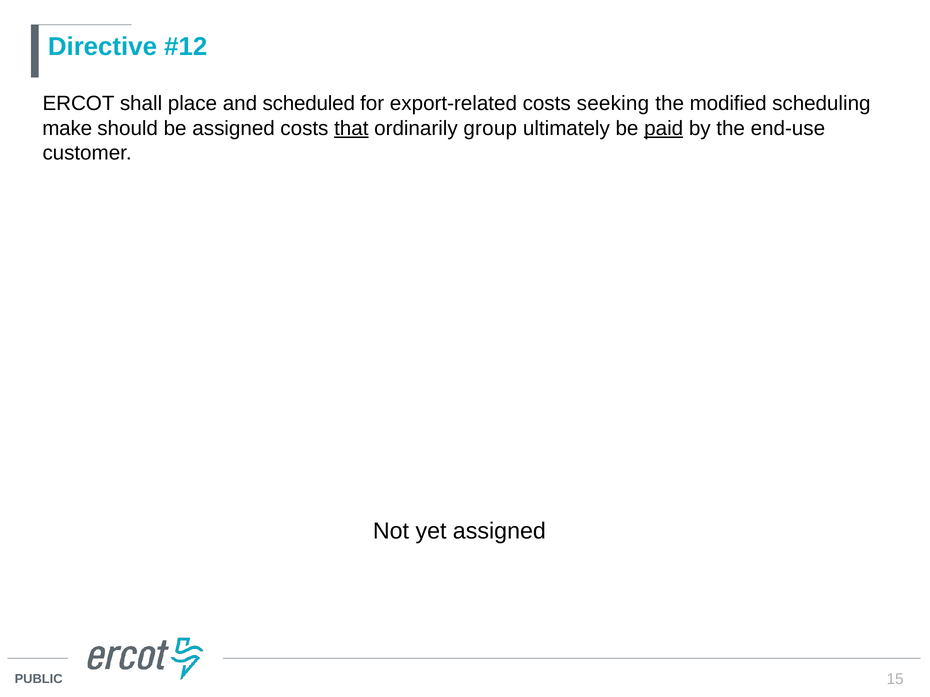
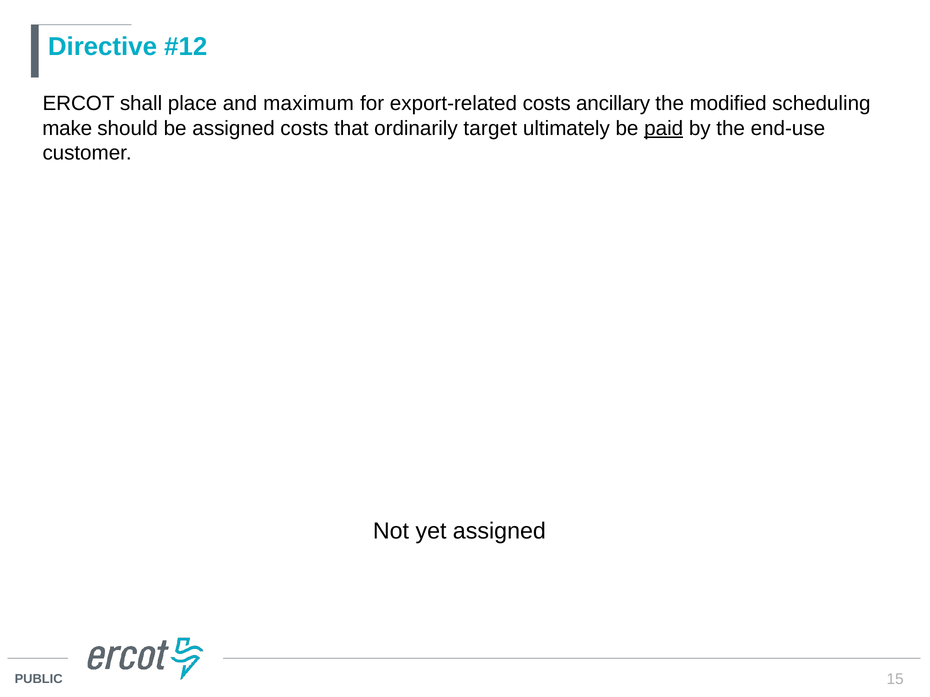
scheduled: scheduled -> maximum (309, 104)
seeking: seeking -> ancillary (613, 104)
that underline: present -> none (351, 128)
group: group -> target (490, 128)
